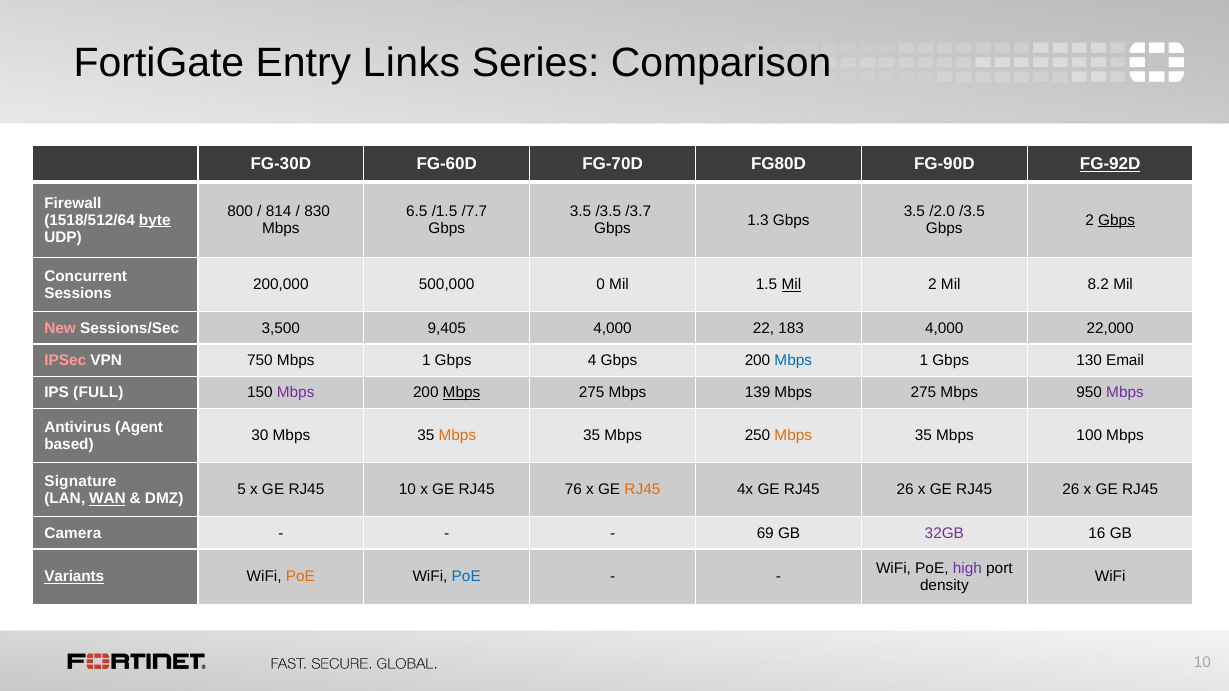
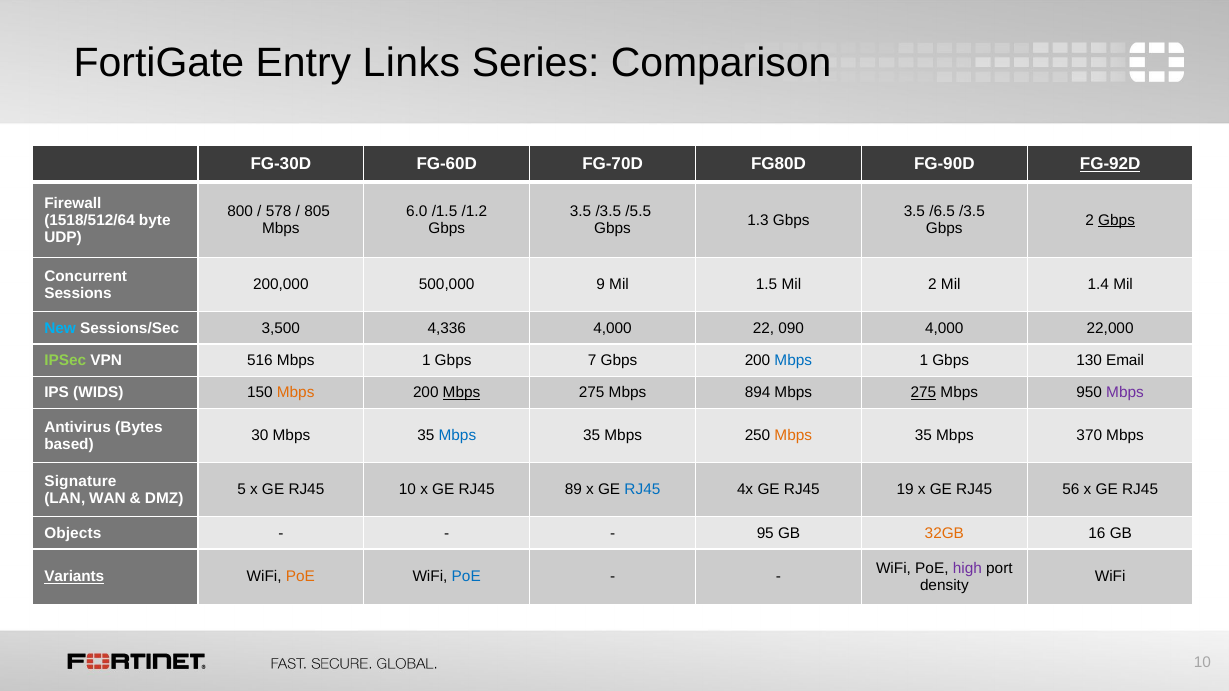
814: 814 -> 578 (279, 212)
830: 830 -> 805 (317, 212)
6.5: 6.5 -> 6.0 (417, 212)
/7.7: /7.7 -> /1.2 (474, 212)
/3.7: /3.7 -> /5.5 (638, 212)
/2.0: /2.0 -> /6.5 (942, 212)
byte underline: present -> none (155, 220)
0: 0 -> 9 (601, 285)
Mil underline: present -> none (791, 285)
8.2: 8.2 -> 1.4 (1098, 285)
New colour: pink -> light blue (60, 328)
9,405: 9,405 -> 4,336 (447, 328)
183: 183 -> 090 (791, 328)
IPSec colour: pink -> light green (65, 361)
750: 750 -> 516 (260, 361)
4: 4 -> 7 (592, 361)
FULL: FULL -> WIDS (98, 393)
Mbps colour: purple -> orange (296, 393)
139: 139 -> 894 (758, 393)
275 underline: none -> present (923, 393)
Agent: Agent -> Bytes (139, 427)
Mbps colour: orange -> blue (457, 436)
100: 100 -> 370 (1089, 436)
76: 76 -> 89 (573, 490)
RJ45 colour: orange -> blue (642, 490)
4x GE RJ45 26: 26 -> 19 (905, 490)
x GE RJ45 26: 26 -> 56 (1071, 490)
WAN underline: present -> none (107, 499)
Camera: Camera -> Objects (73, 533)
69: 69 -> 95 (765, 533)
32GB colour: purple -> orange (944, 533)
